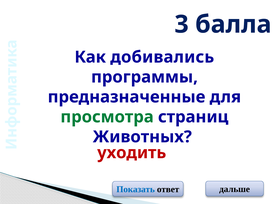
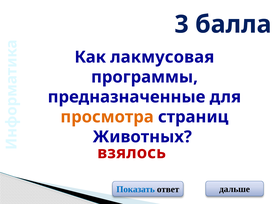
добивались: добивались -> лакмусовая (162, 57)
просмотра colour: green -> orange (107, 117)
уходить: уходить -> взялось (132, 153)
